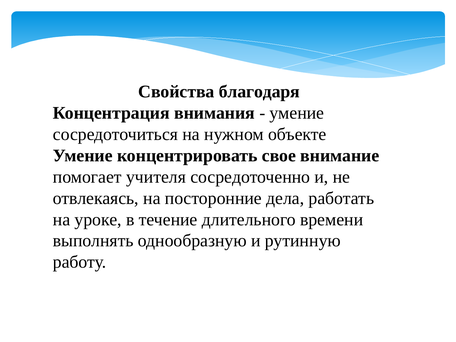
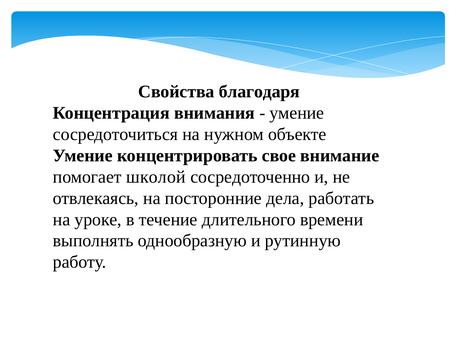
учителя: учителя -> школой (156, 177)
